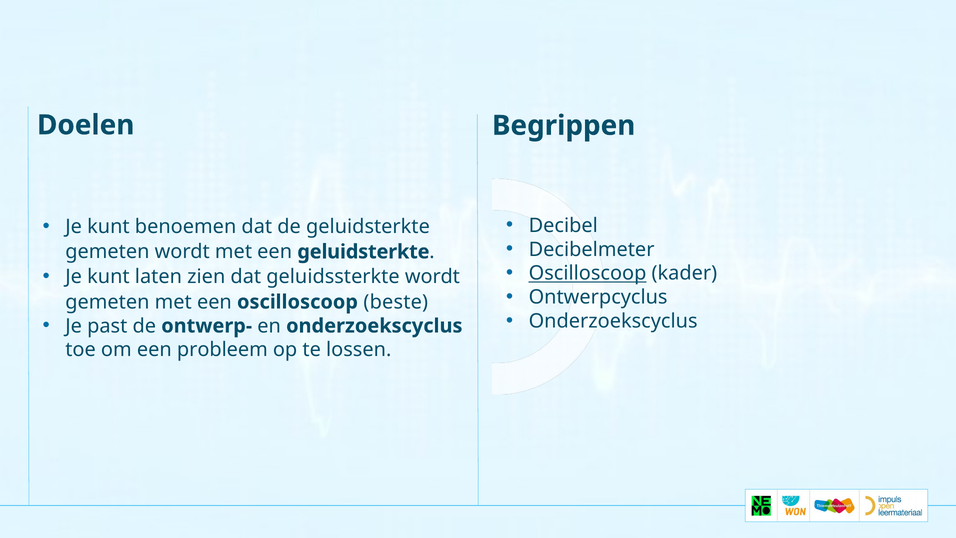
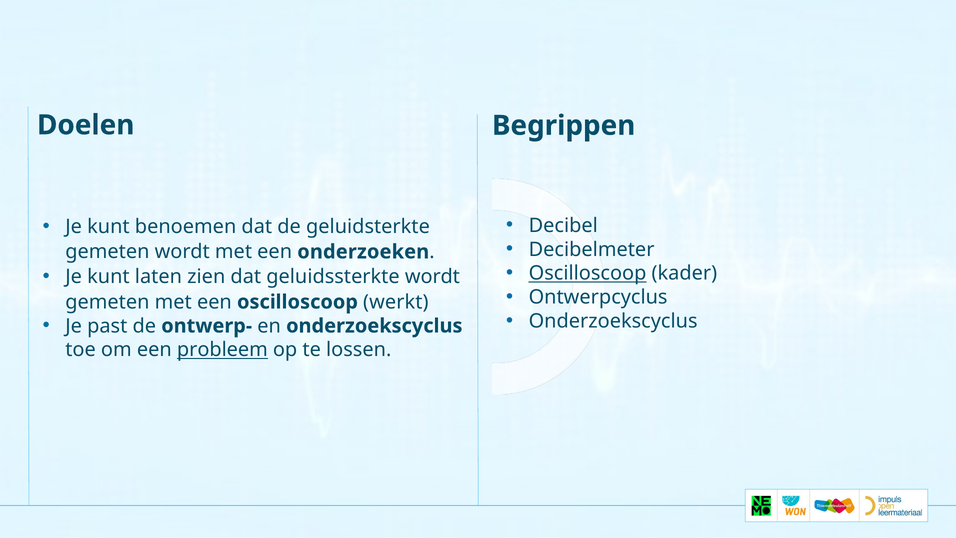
een geluidsterkte: geluidsterkte -> onderzoeken (363, 252)
beste: beste -> werkt (396, 302)
probleem underline: none -> present (222, 350)
